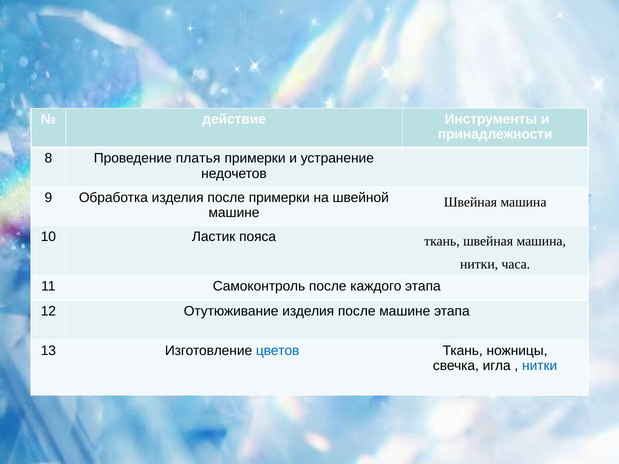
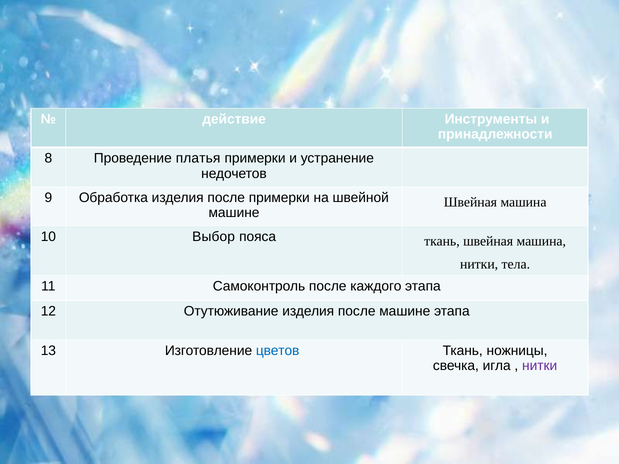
Ластик: Ластик -> Выбор (214, 237)
часа: часа -> тела (516, 264)
нитки colour: blue -> purple (540, 366)
